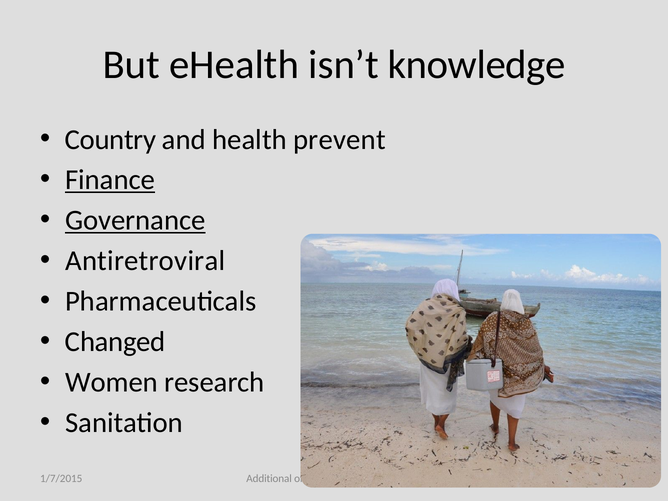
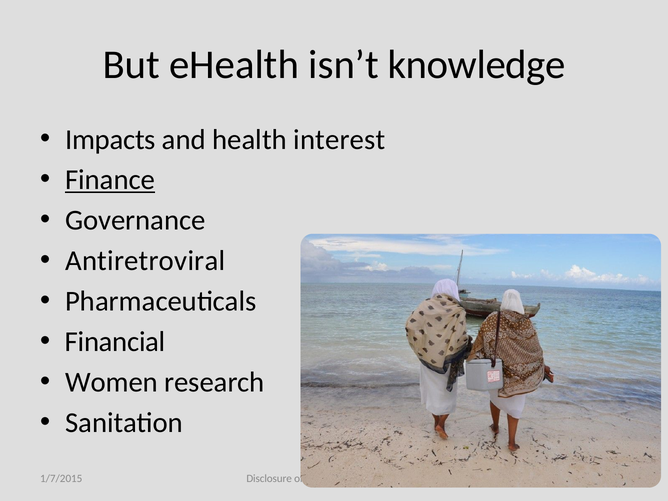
Country: Country -> Impacts (110, 140)
prevent: prevent -> interest (339, 140)
Governance underline: present -> none (135, 220)
Changed: Changed -> Financial (115, 342)
Additional: Additional -> Disclosure (269, 478)
